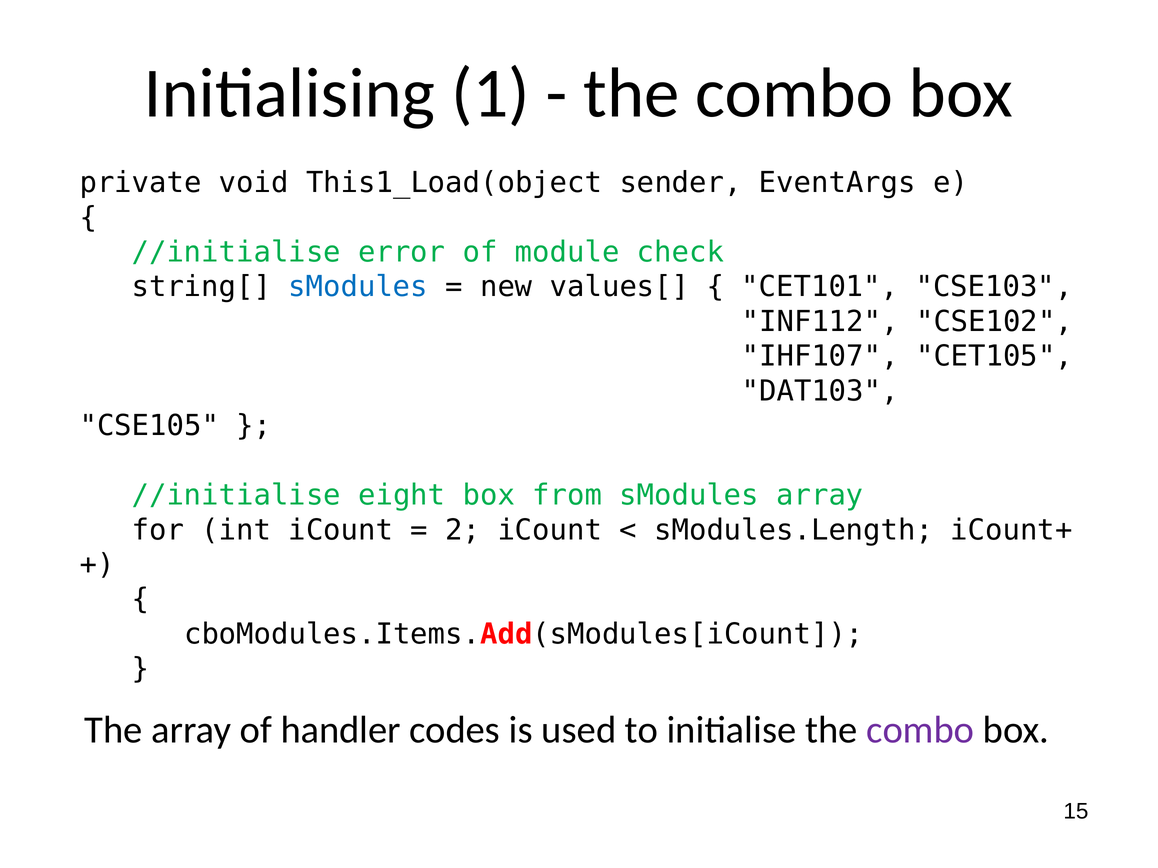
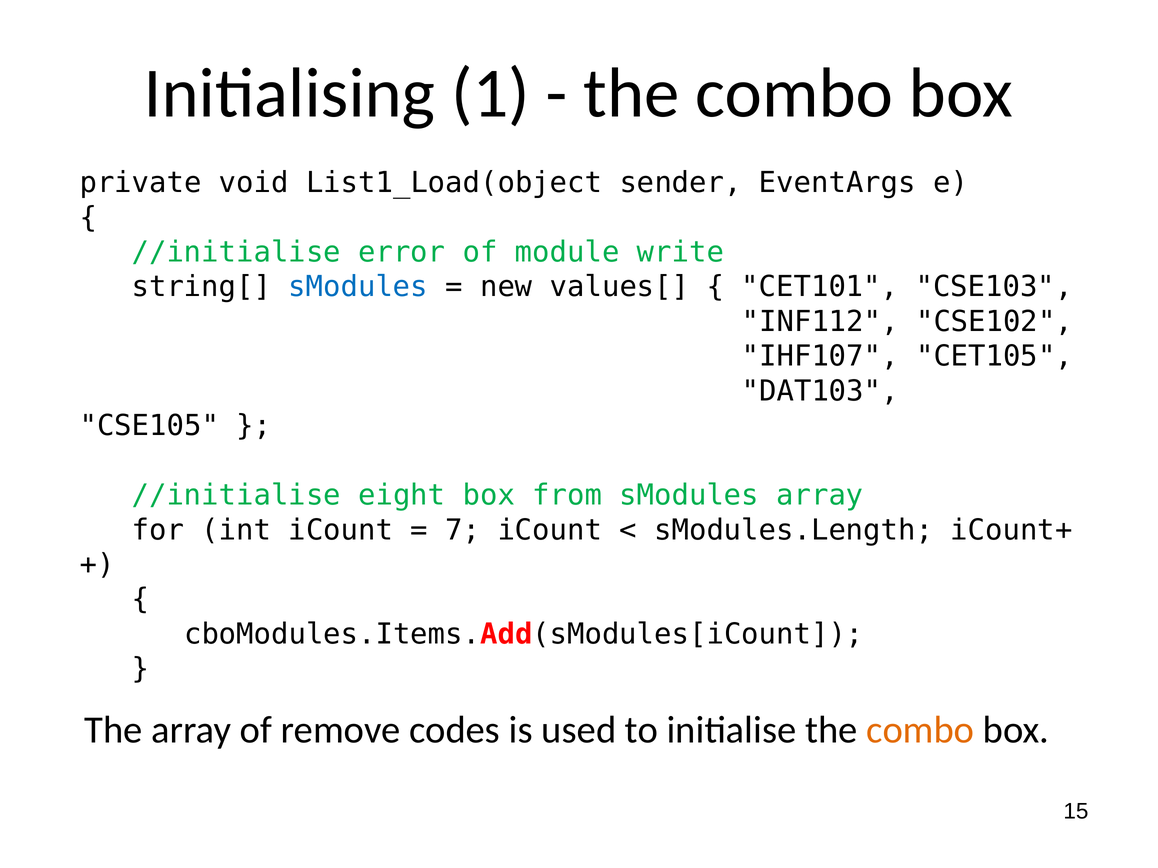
This1_Load(object: This1_Load(object -> List1_Load(object (454, 183)
check: check -> write (680, 252)
2: 2 -> 7 (463, 530)
handler: handler -> remove (341, 730)
combo colour: purple -> orange (920, 730)
